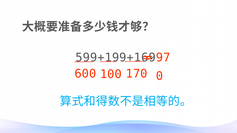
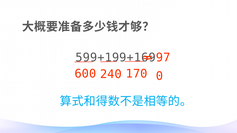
100: 100 -> 240 (111, 74)
